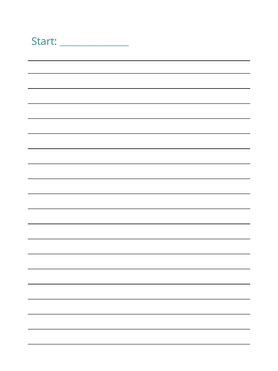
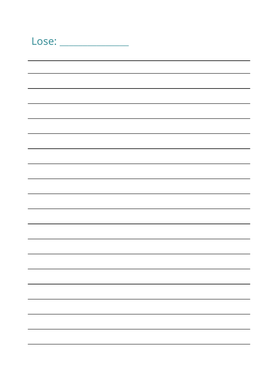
Start: Start -> Lose (44, 41)
